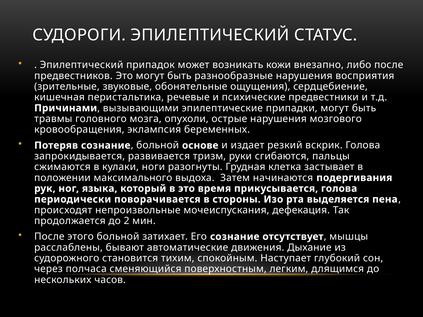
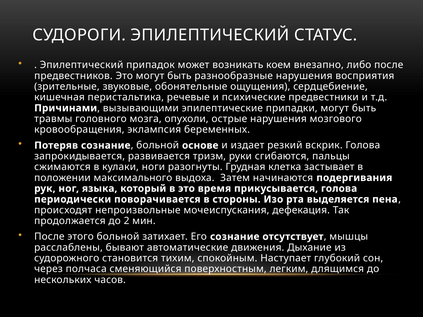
кожи: кожи -> коем (278, 65)
